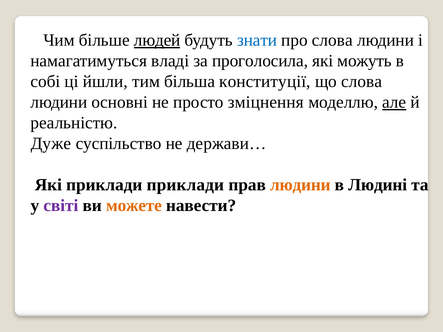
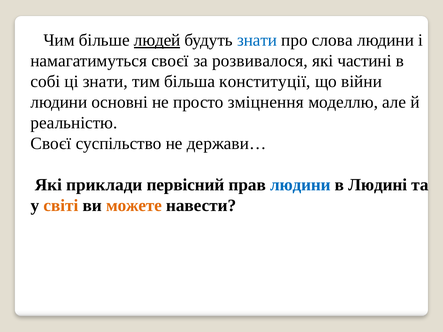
намагатимуться владі: владі -> своєї (170, 61)
проголосила: проголосила -> розвивалося (260, 61)
можуть: можуть -> частині (365, 61)
ці йшли: йшли -> знати (105, 82)
що слова: слова -> війни (362, 82)
але underline: present -> none (394, 102)
Дуже: Дуже -> Своєї (51, 144)
приклади приклади: приклади -> первісний (185, 185)
людини colour: orange -> blue (300, 185)
світі colour: purple -> orange (61, 206)
